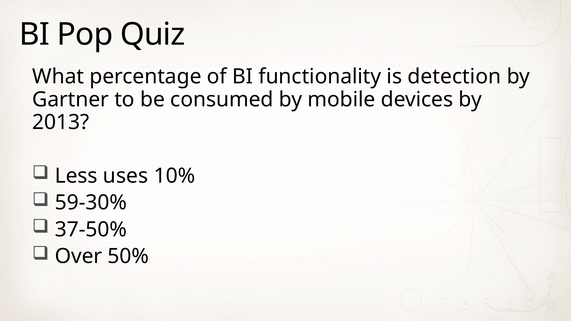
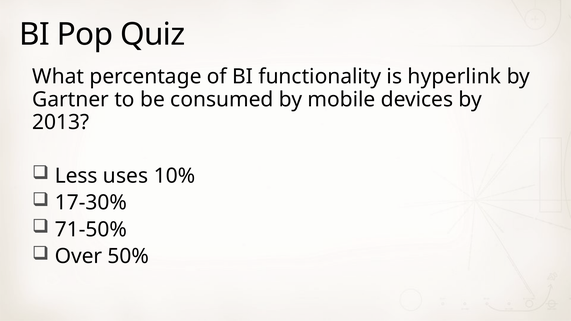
detection: detection -> hyperlink (454, 77)
59-30%: 59-30% -> 17-30% (91, 203)
37-50%: 37-50% -> 71-50% (91, 230)
